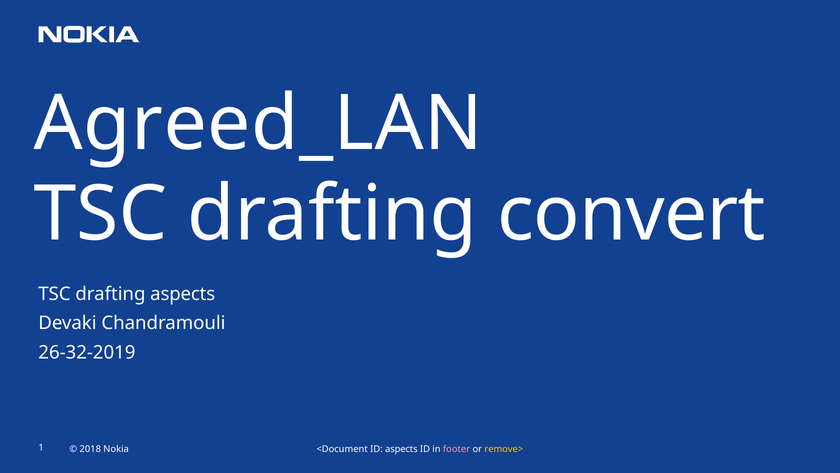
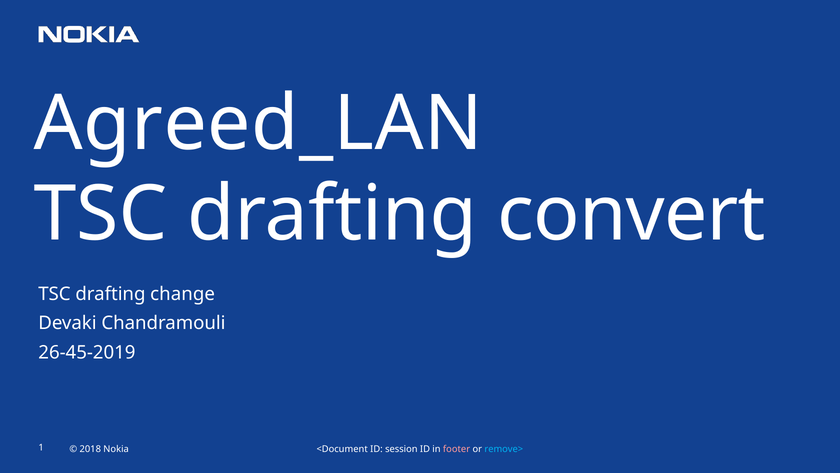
drafting aspects: aspects -> change (183, 294)
26-32-2019: 26-32-2019 -> 26-45-2019 (87, 352)
ID aspects: aspects -> session (401, 449)
remove> colour: yellow -> light blue (504, 449)
